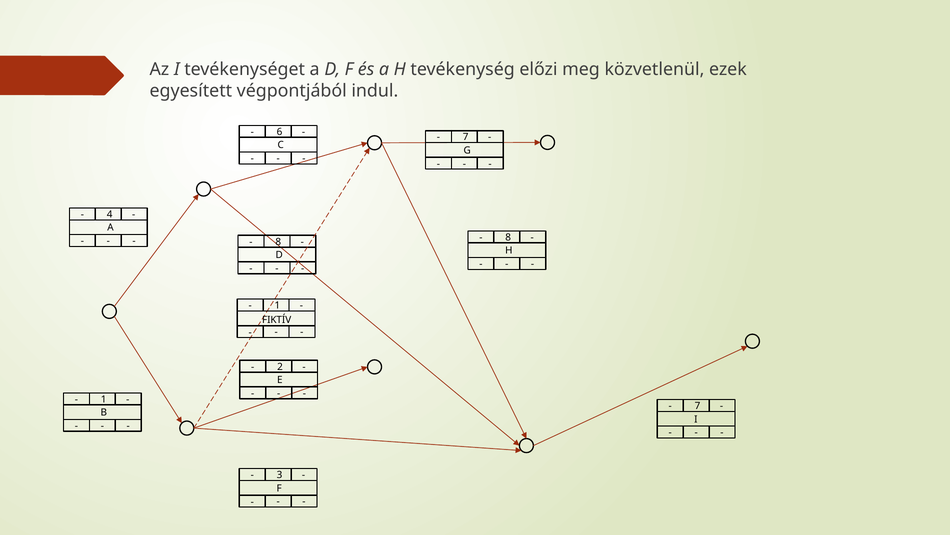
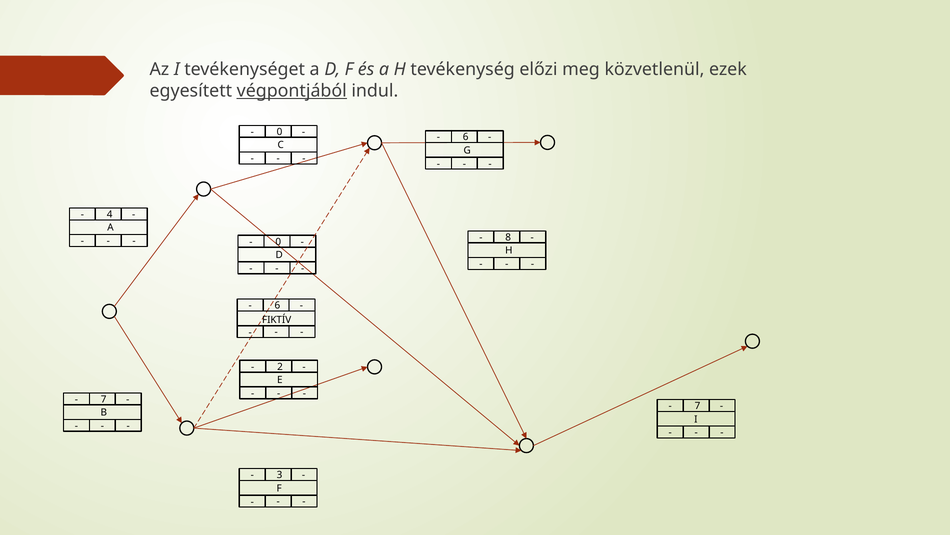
végpontjából underline: none -> present (292, 91)
6: 6 -> 0 (280, 132)
7: 7 -> 6 (466, 137)
8: 8 -> 0 (278, 241)
1: 1 -> 6 (277, 305)
1: 1 -> 7 (104, 399)
